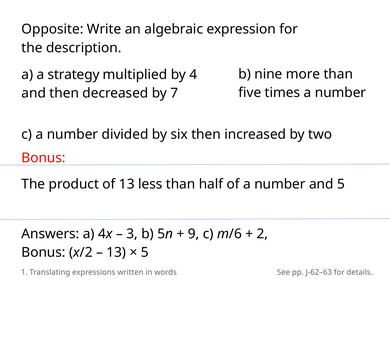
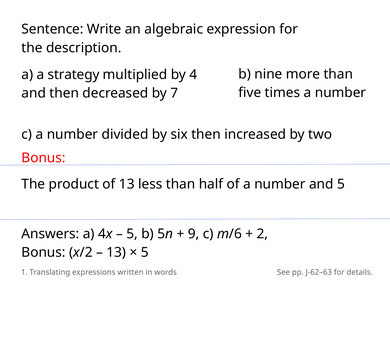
Opposite: Opposite -> Sentence (53, 29)
3: 3 -> 5 (132, 234)
